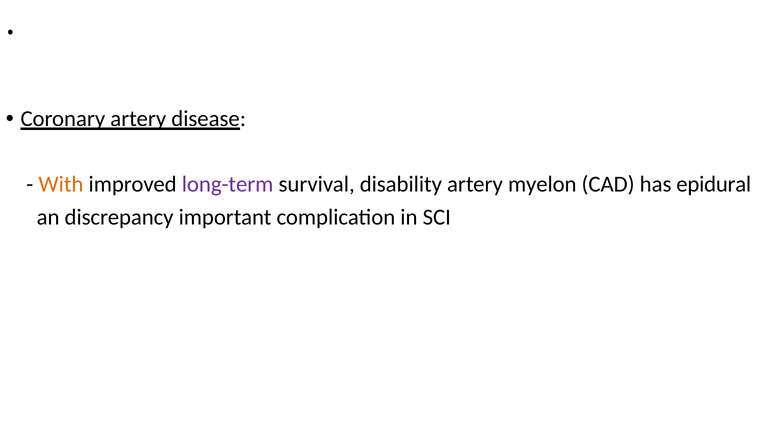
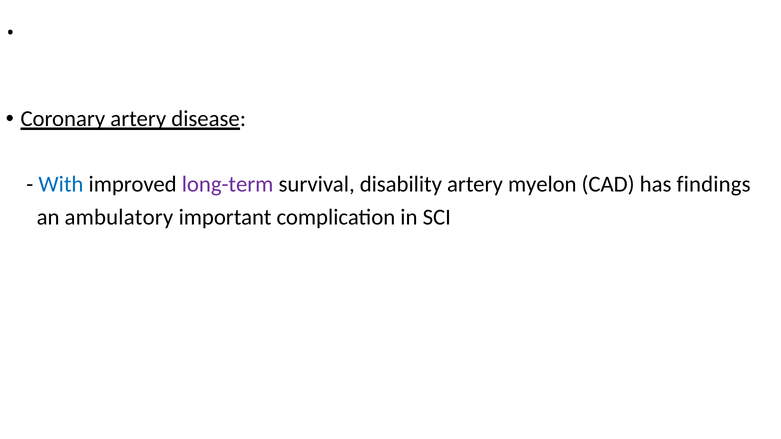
With colour: orange -> blue (61, 185)
epidural: epidural -> findings (714, 185)
discrepancy: discrepancy -> ambulatory (119, 217)
